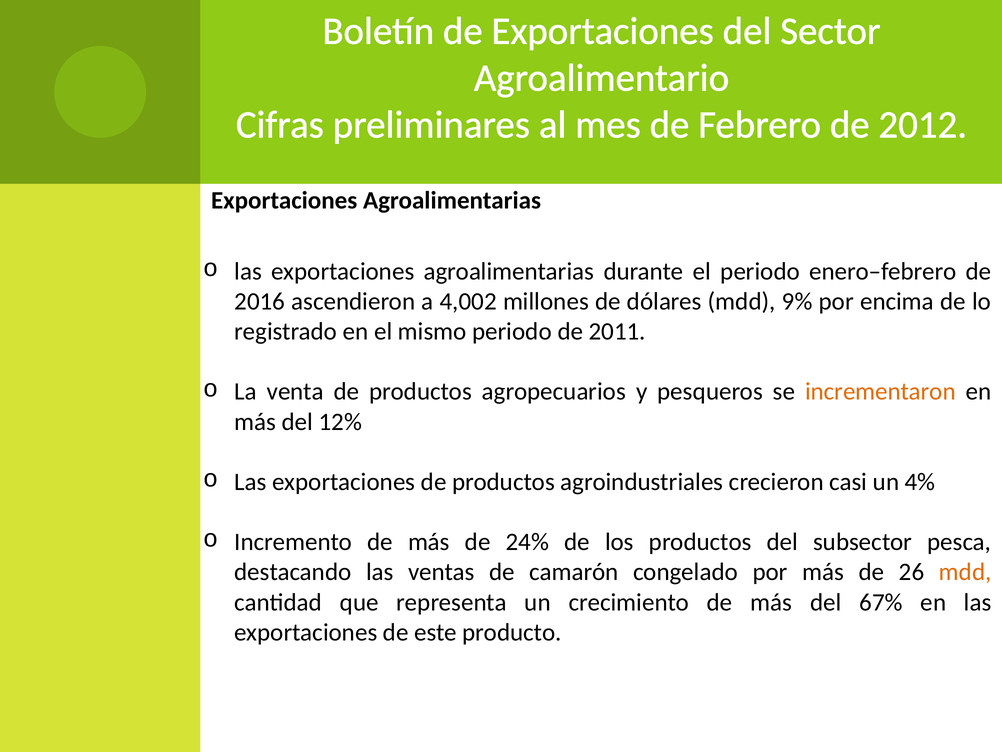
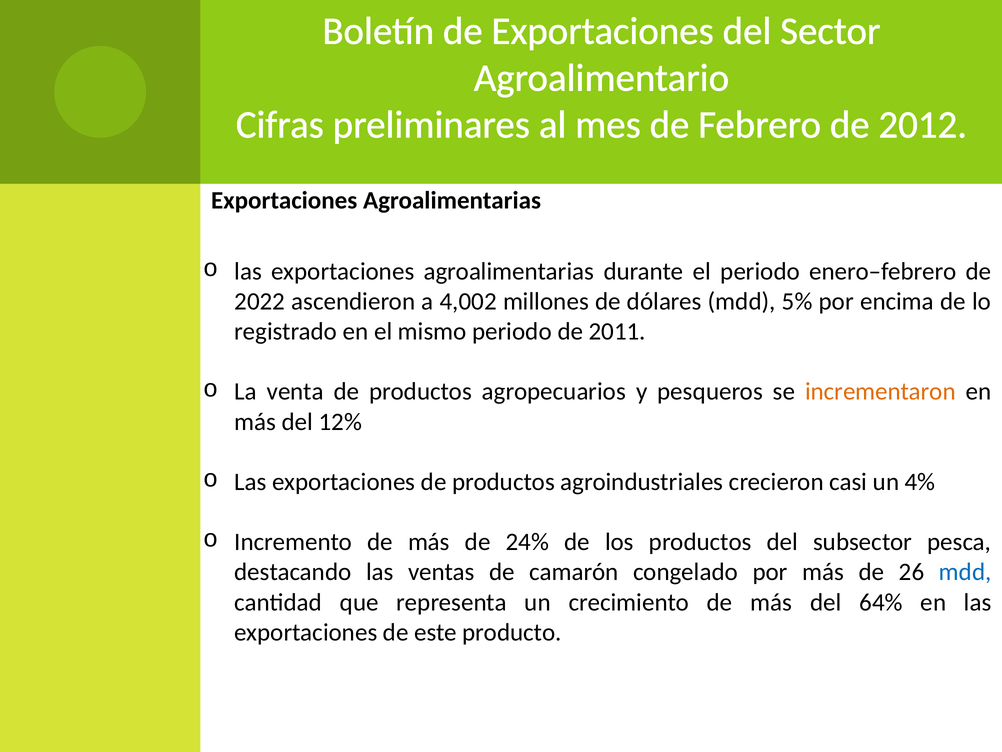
2016: 2016 -> 2022 (260, 301)
9%: 9% -> 5% (797, 301)
mdd colour: orange -> blue (965, 572)
67%: 67% -> 64% (881, 602)
